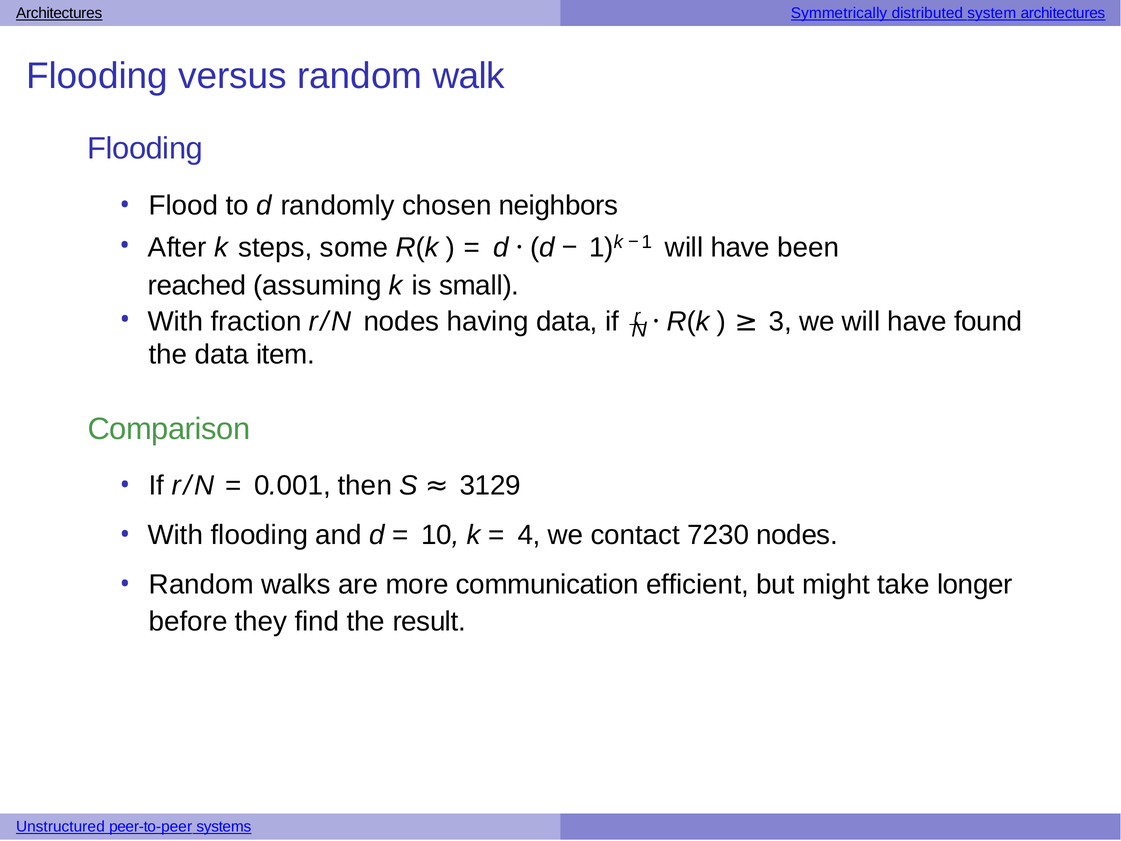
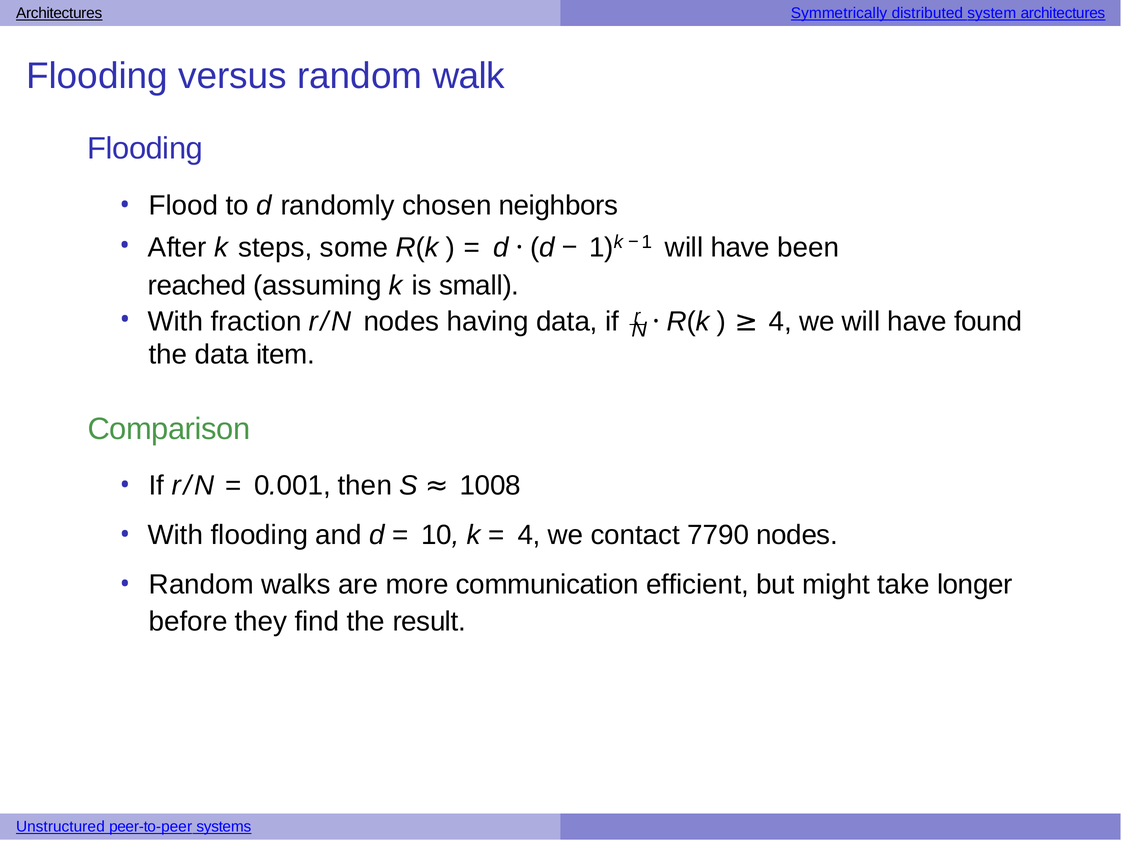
3: 3 -> 4 (780, 322)
3129: 3129 -> 1008 (490, 486)
7230: 7230 -> 7790 (718, 535)
